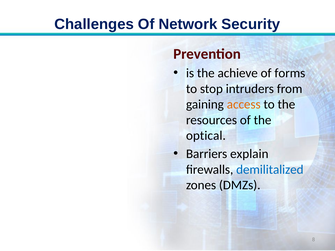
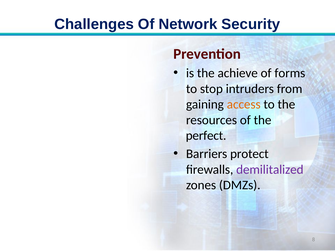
optical: optical -> perfect (206, 136)
explain: explain -> protect (249, 154)
demilitalized colour: blue -> purple (270, 170)
